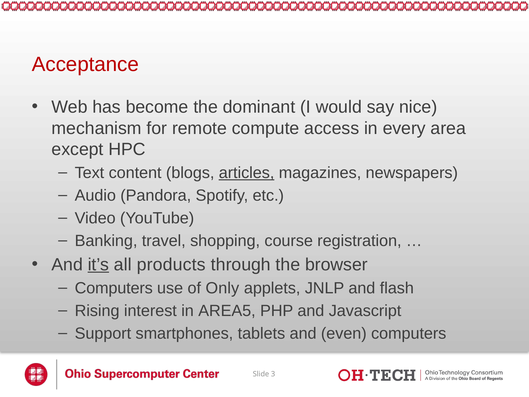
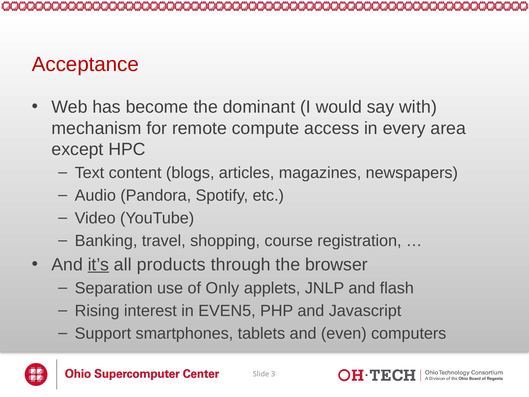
nice: nice -> with (418, 107)
articles underline: present -> none (247, 173)
Computers: Computers -> Separation (114, 288)
AREA5: AREA5 -> EVEN5 (227, 311)
